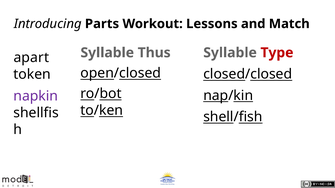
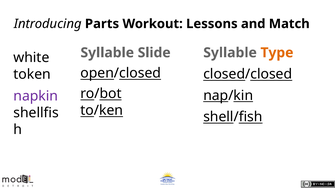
Thus: Thus -> Slide (154, 53)
Type colour: red -> orange (277, 53)
apart: apart -> white (31, 58)
